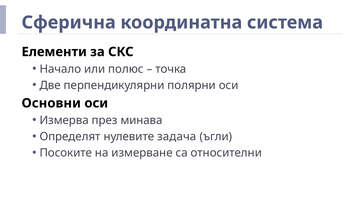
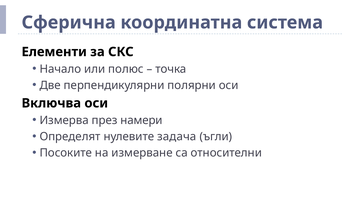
Основни: Основни -> Включва (51, 103)
минава: минава -> намери (142, 120)
